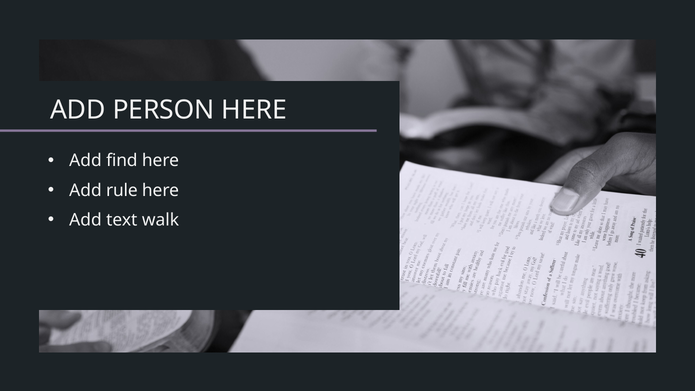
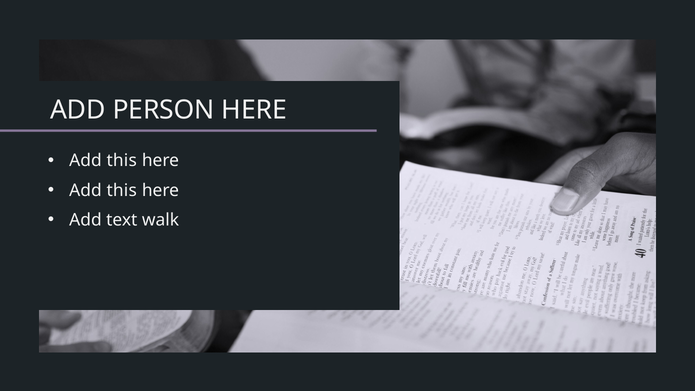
find: find -> this (122, 161)
rule: rule -> this (122, 190)
